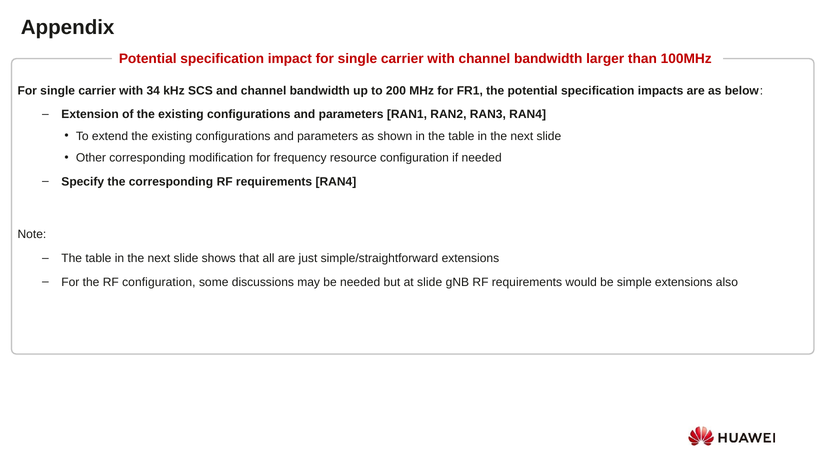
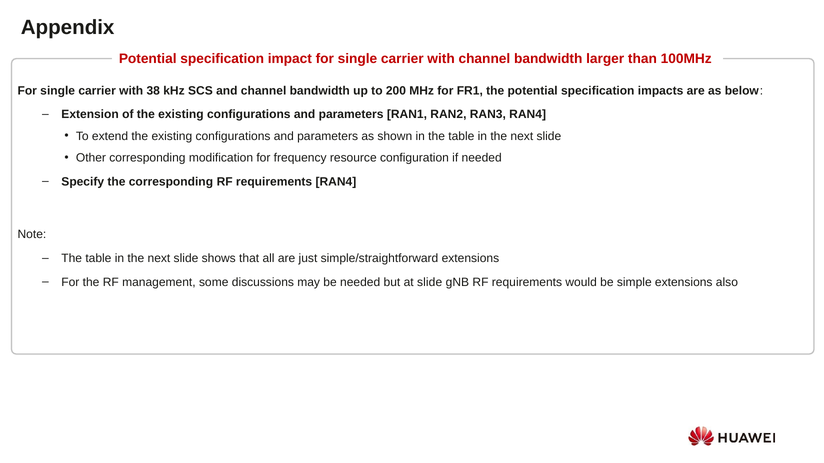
34: 34 -> 38 (153, 91)
RF configuration: configuration -> management (159, 282)
